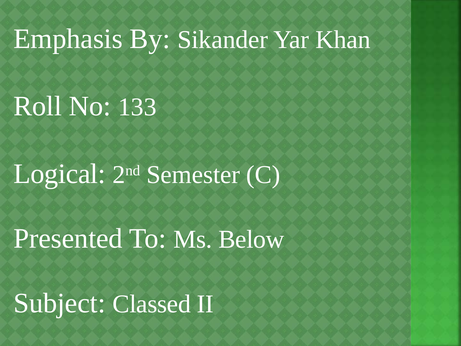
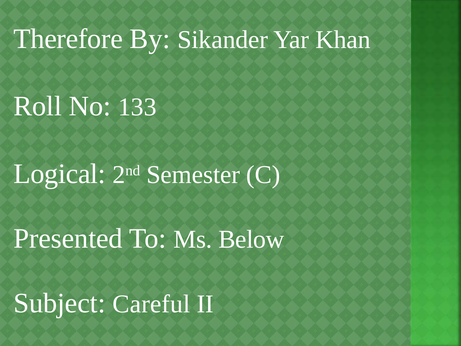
Emphasis: Emphasis -> Therefore (68, 39)
Classed: Classed -> Careful (151, 304)
